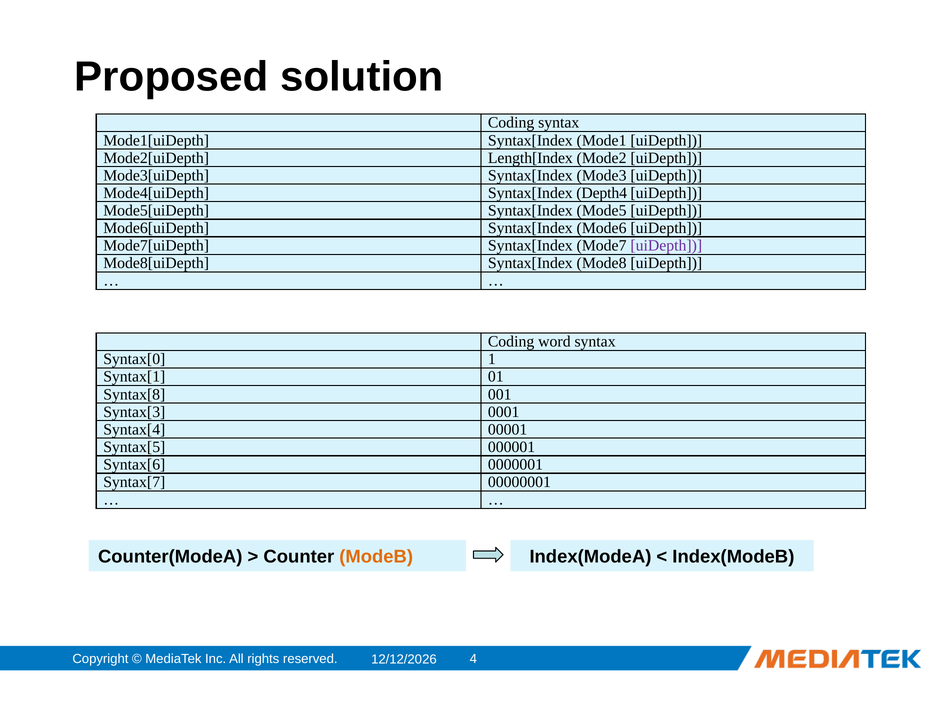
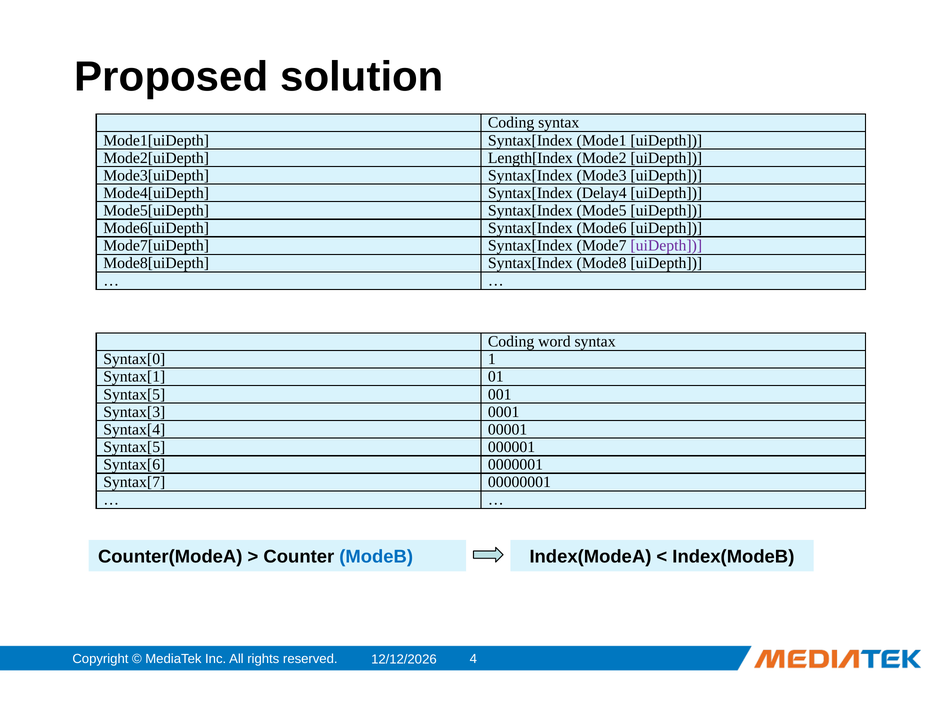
Depth4: Depth4 -> Delay4 (602, 193)
Syntax[8: Syntax[8 -> Syntax[5 (134, 394)
ModeB colour: orange -> blue (376, 557)
